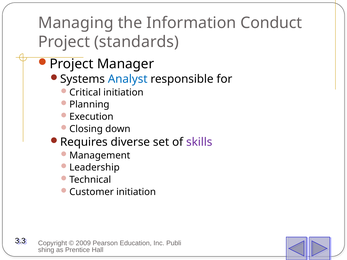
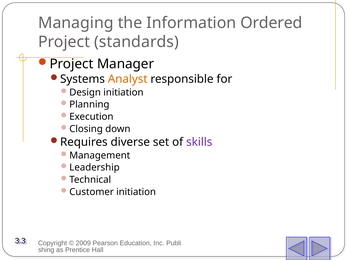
Conduct: Conduct -> Ordered (271, 23)
Analyst colour: blue -> orange (128, 79)
Critical: Critical -> Design (85, 92)
